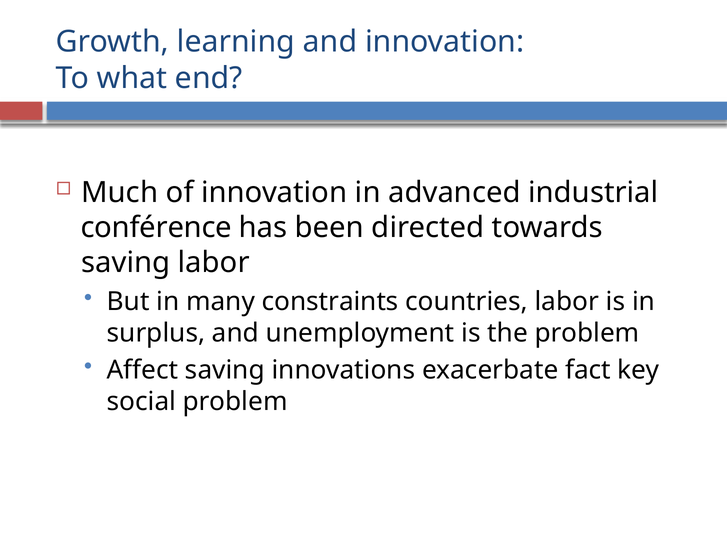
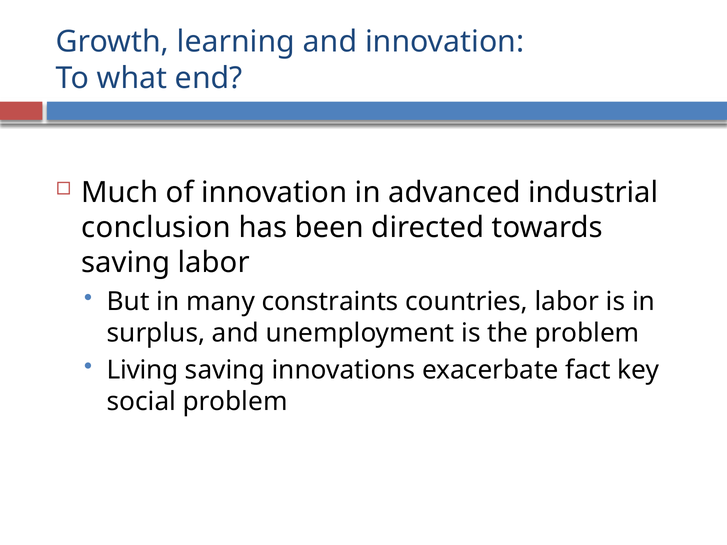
conférence: conférence -> conclusion (156, 228)
Affect: Affect -> Living (143, 370)
